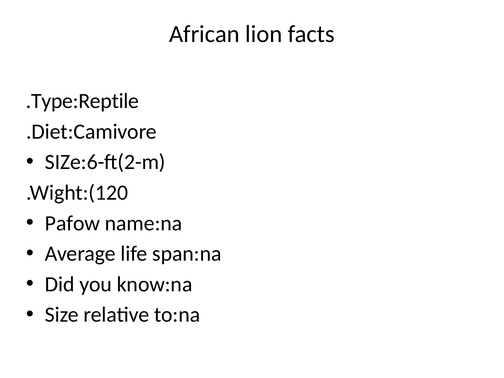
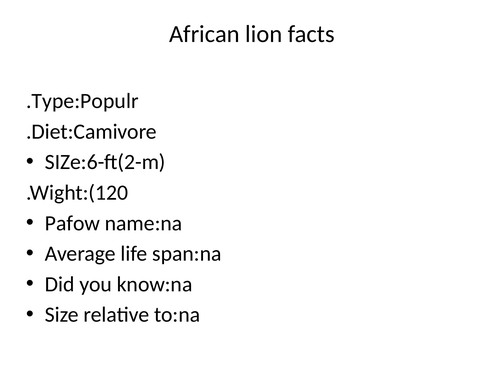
.Type:Reptile: .Type:Reptile -> .Type:Populr (82, 101)
